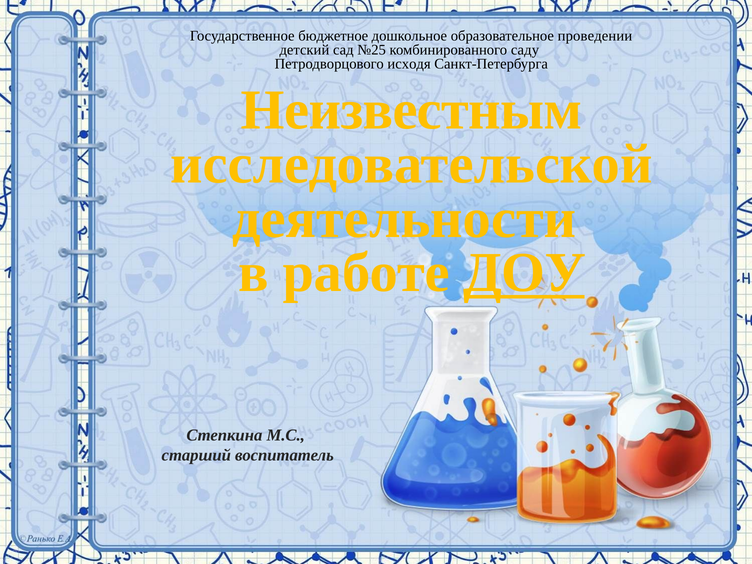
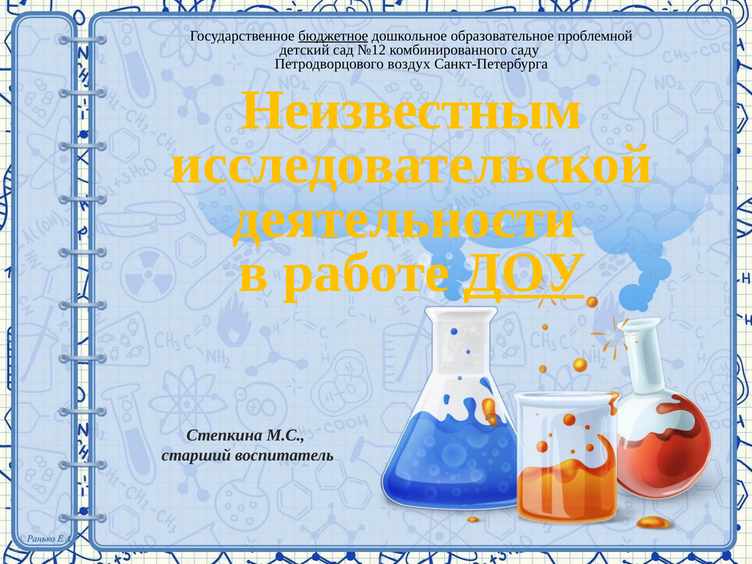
бюджетное underline: none -> present (333, 36)
проведении: проведении -> проблемной (595, 36)
№25: №25 -> №12 (372, 50)
исходя: исходя -> воздух (409, 64)
